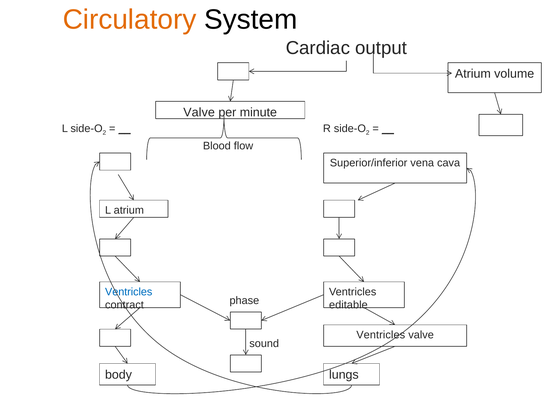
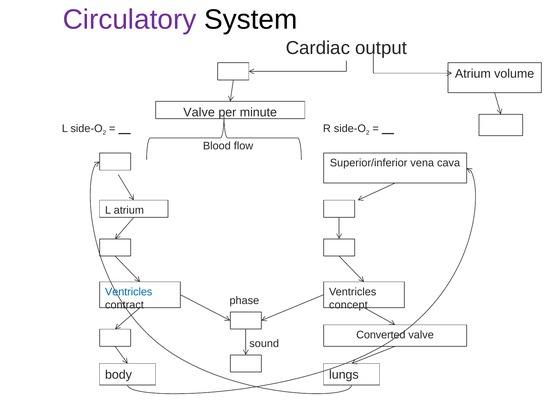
Circulatory colour: orange -> purple (130, 20)
editable: editable -> concept (348, 305)
Ventricles: Ventricles -> Converted (381, 335)
